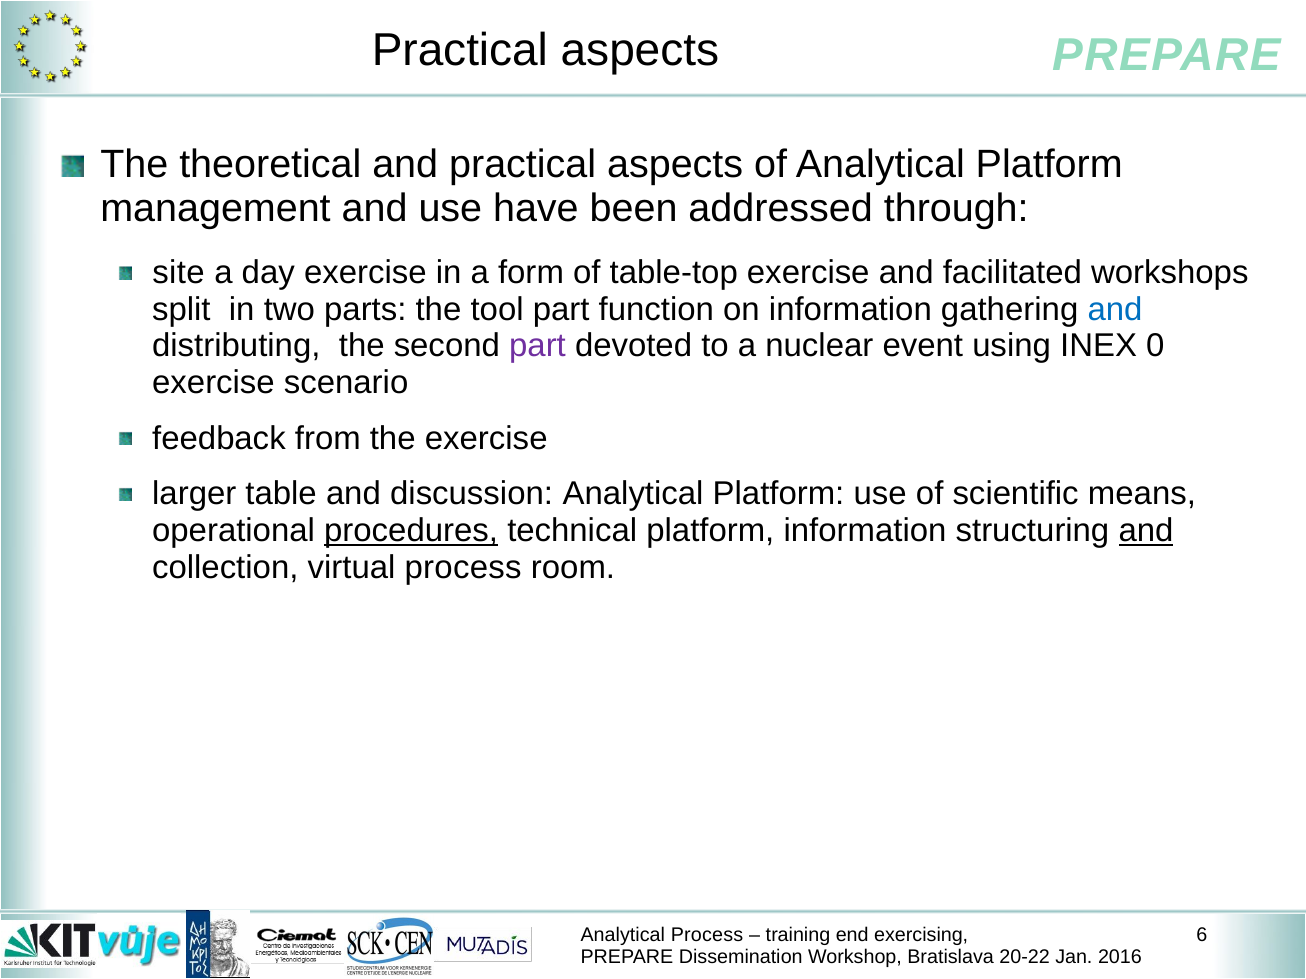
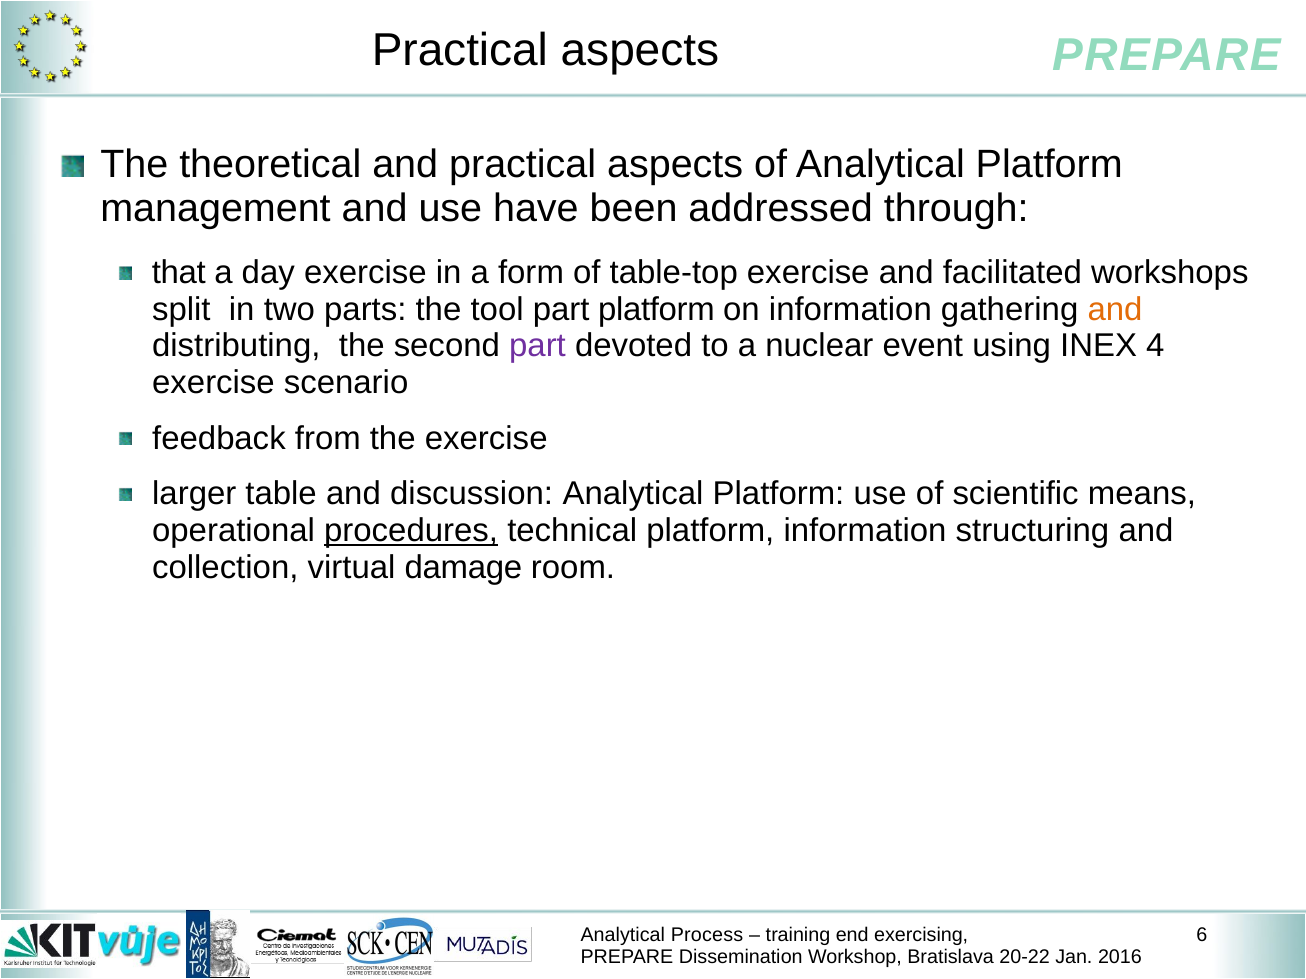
site: site -> that (179, 273)
part function: function -> platform (656, 310)
and colour: blue -> orange (1115, 310)
0: 0 -> 4 (1155, 346)
and underline: present -> none (1146, 531)
virtual process: process -> damage (463, 567)
